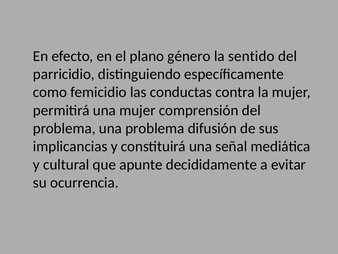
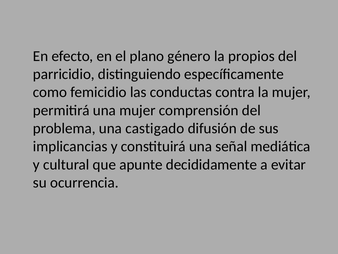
sentido: sentido -> propios (251, 56)
una problema: problema -> castigado (155, 128)
